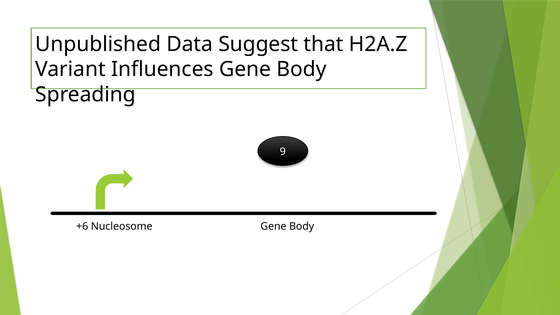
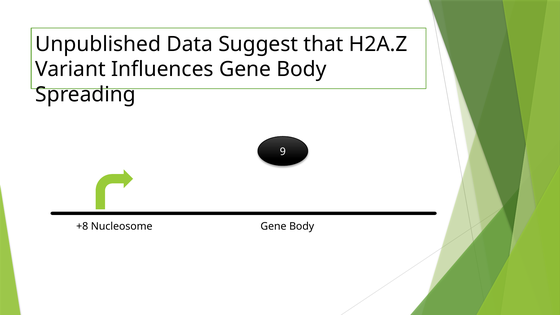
+6: +6 -> +8 (82, 226)
